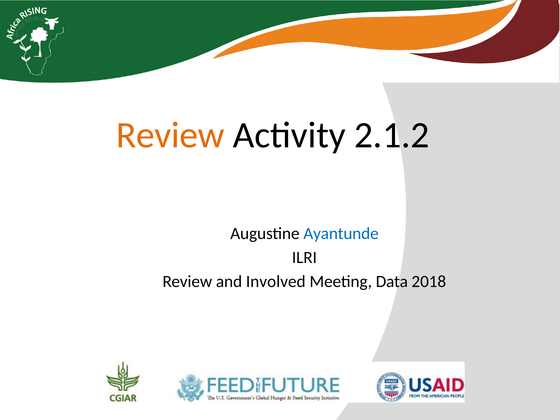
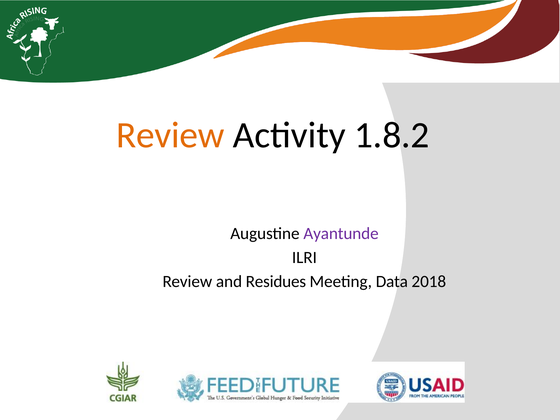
2.1.2: 2.1.2 -> 1.8.2 (392, 135)
Ayantunde colour: blue -> purple (341, 234)
Involved: Involved -> Residues (276, 281)
